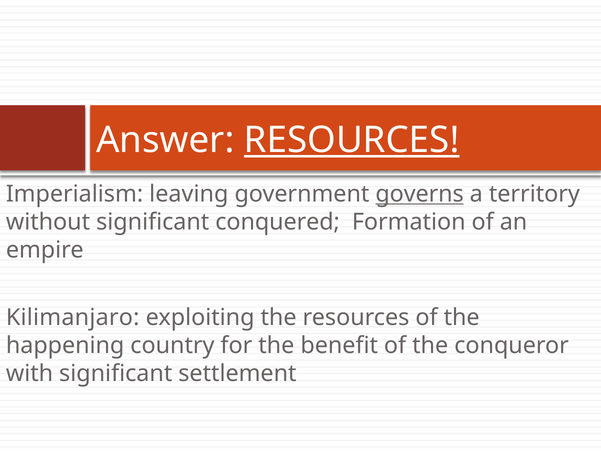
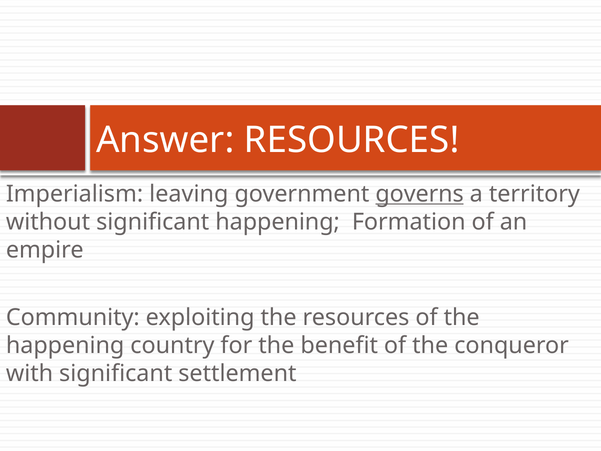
RESOURCES underline: present -> none (352, 140)
significant conquered: conquered -> happening (278, 222)
Kilimanjaro: Kilimanjaro -> Community (73, 318)
